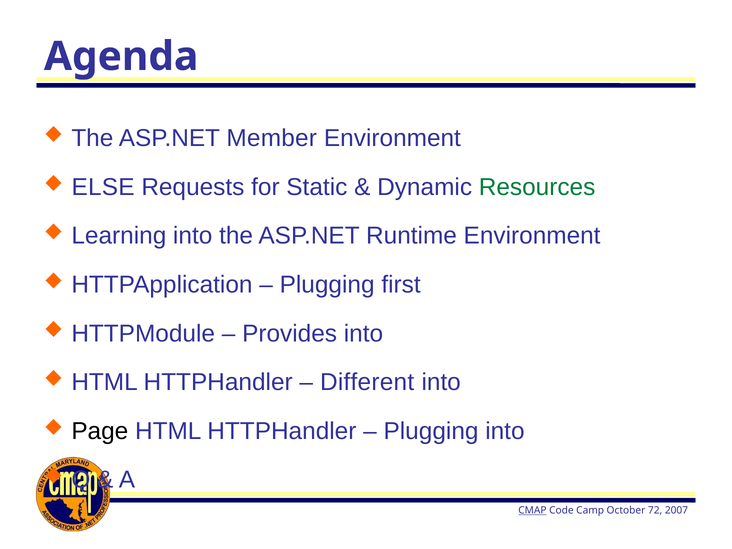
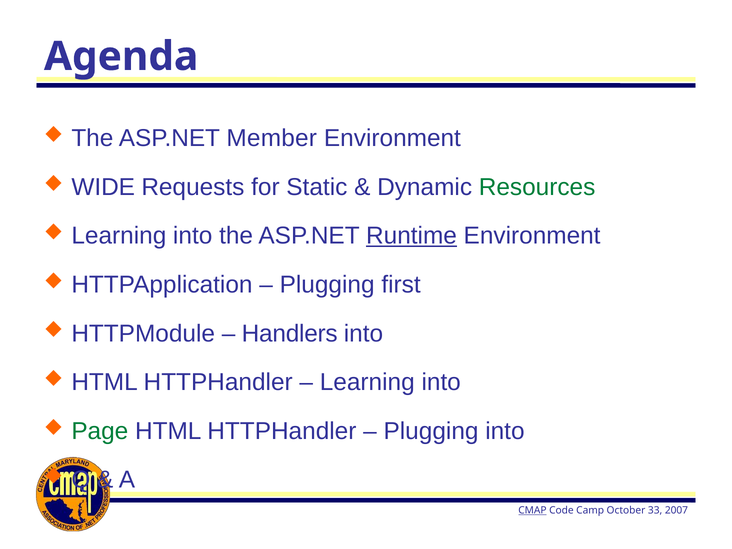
ELSE: ELSE -> WIDE (103, 187)
Runtime underline: none -> present (411, 236)
Provides: Provides -> Handlers (290, 334)
Different: Different -> Learning (367, 382)
Page colour: black -> green (100, 431)
72: 72 -> 33 (655, 510)
